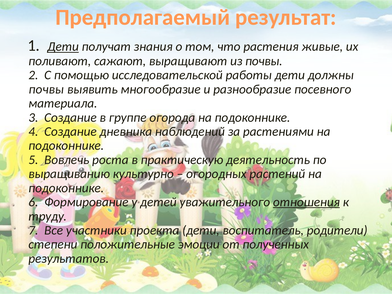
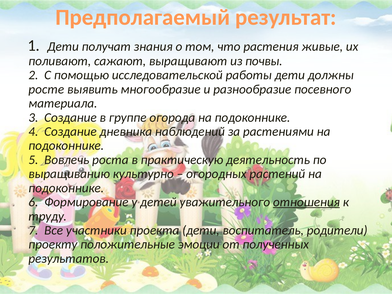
Дети underline: present -> none (63, 47)
почвы: почвы -> росте (46, 89)
степени: степени -> проекту (53, 244)
